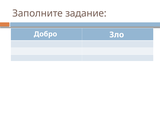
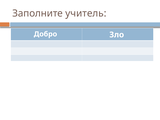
задание: задание -> учитель (86, 13)
